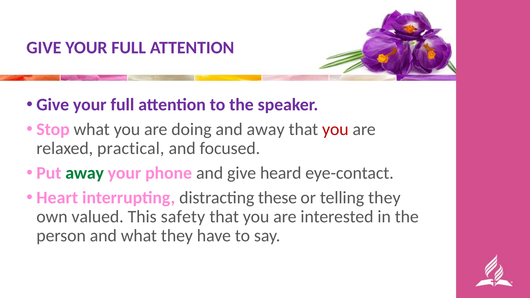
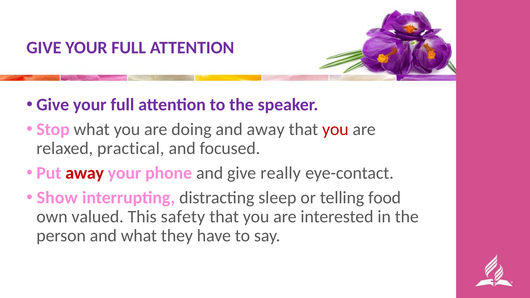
away colour: green -> red (85, 173)
heard: heard -> really (281, 173)
Heart: Heart -> Show (57, 198)
these: these -> sleep (277, 198)
telling they: they -> food (385, 198)
